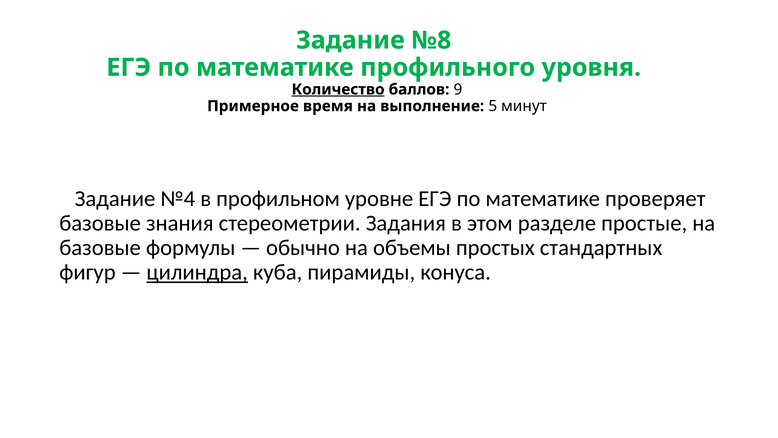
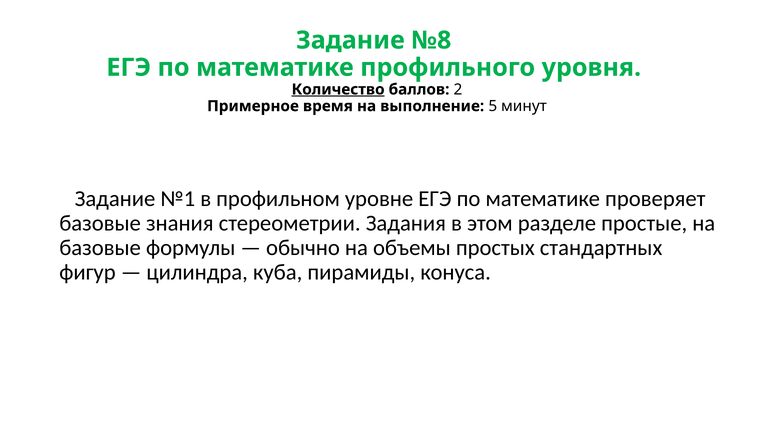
9: 9 -> 2 (458, 89)
№4: №4 -> №1 (178, 199)
цилиндра underline: present -> none (197, 272)
